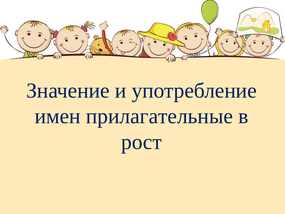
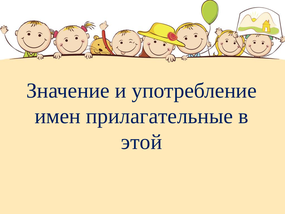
рост: рост -> этой (141, 142)
